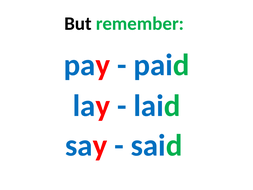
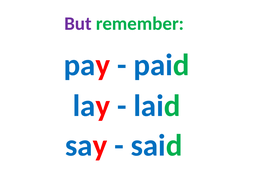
But colour: black -> purple (78, 24)
